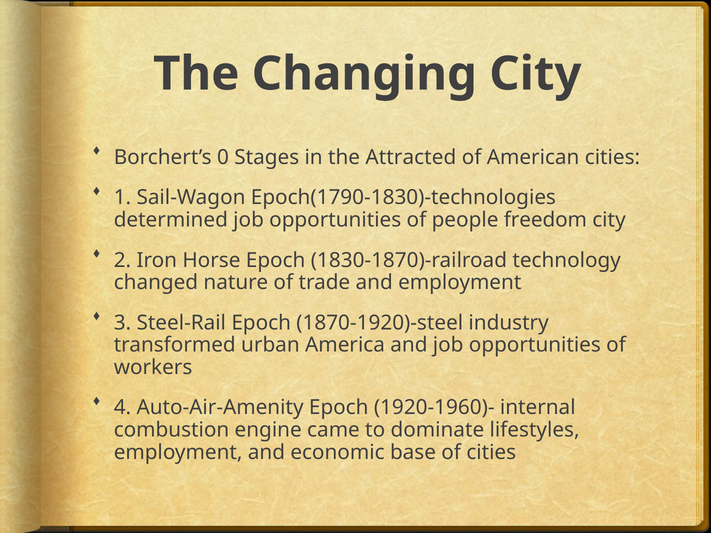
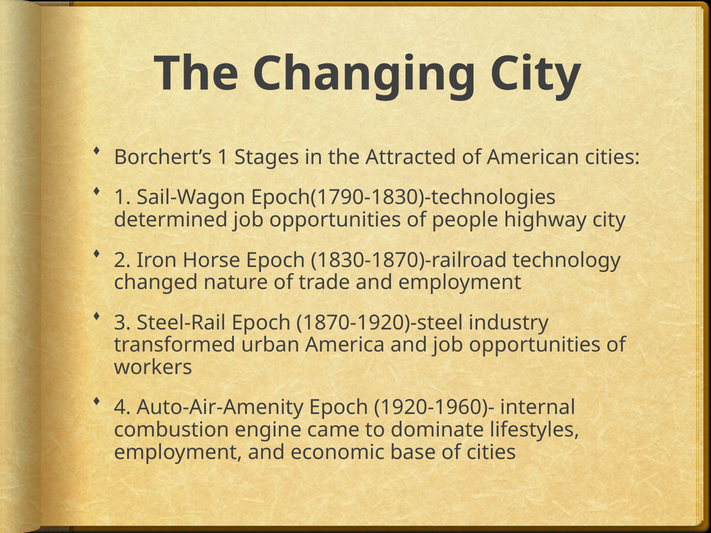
Borchert’s 0: 0 -> 1 (223, 158)
freedom: freedom -> highway (545, 220)
